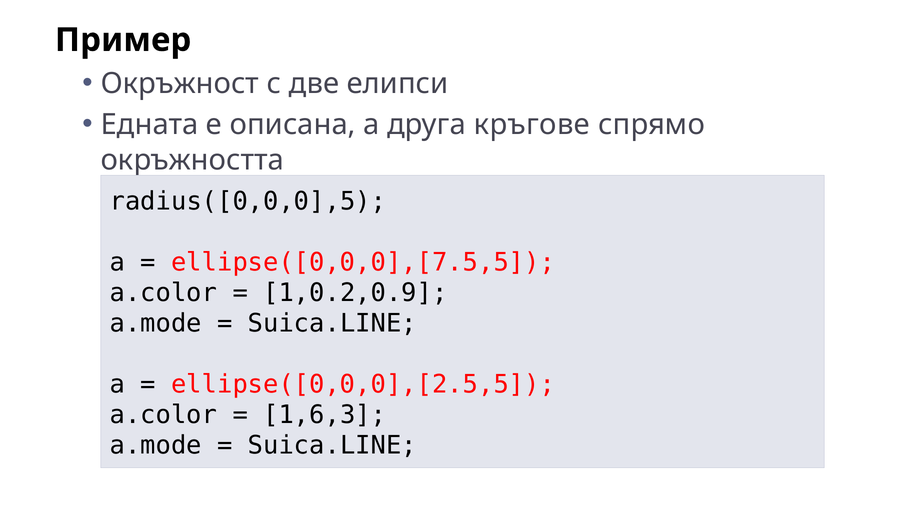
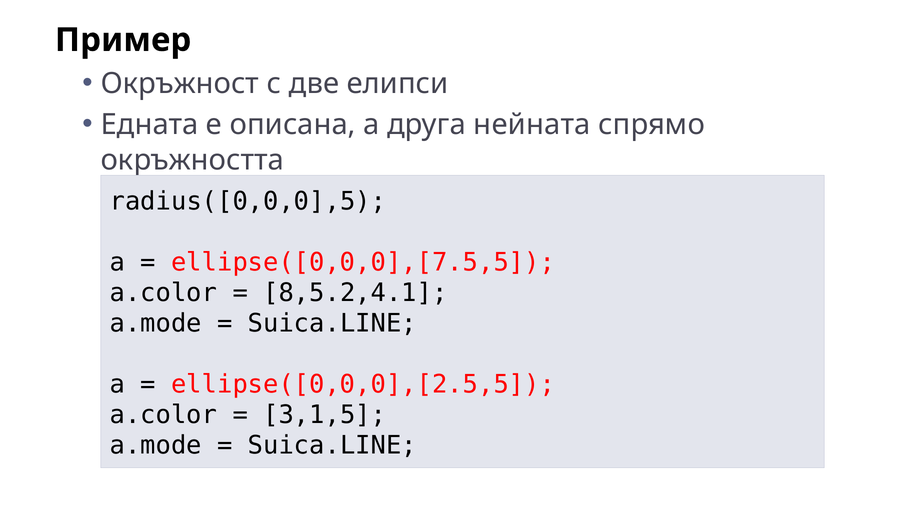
кръгове: кръгове -> нейната (532, 125)
1,0.2,0.9: 1,0.2,0.9 -> 8,5.2,4.1 (355, 293)
1,6,3: 1,6,3 -> 3,1,5 (325, 415)
